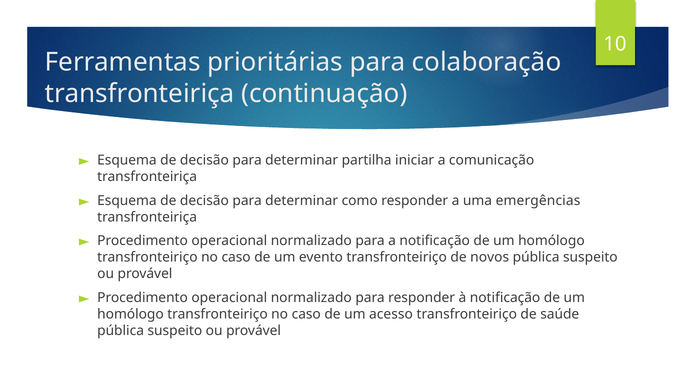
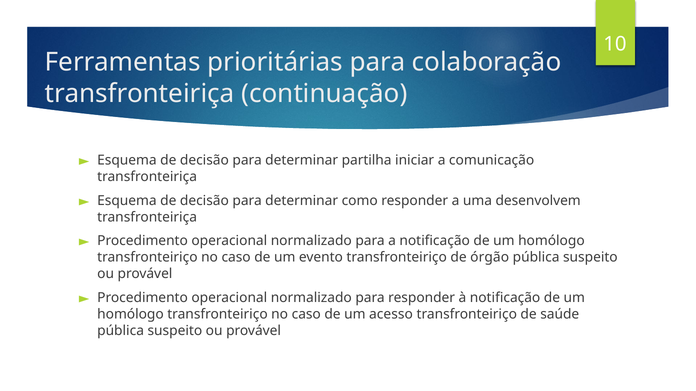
emergências: emergências -> desenvolvem (538, 201)
novos: novos -> órgão (490, 258)
